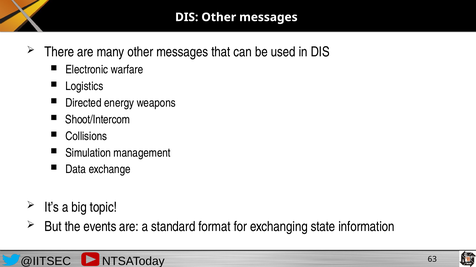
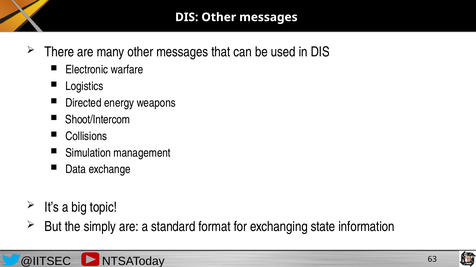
events: events -> simply (100, 227)
